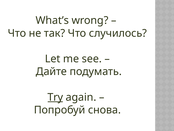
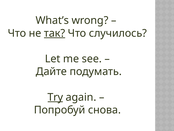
так underline: none -> present (55, 33)
